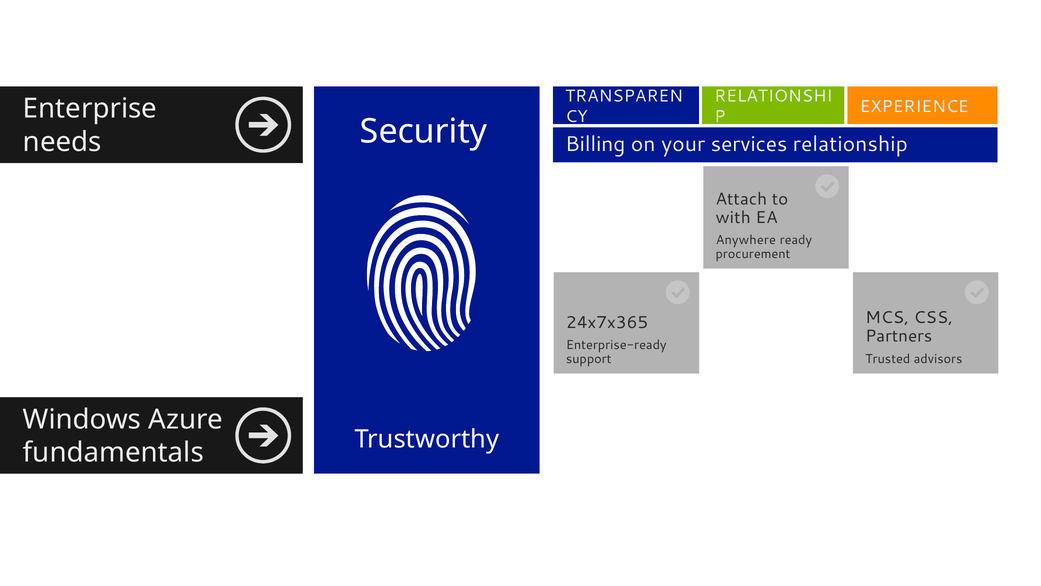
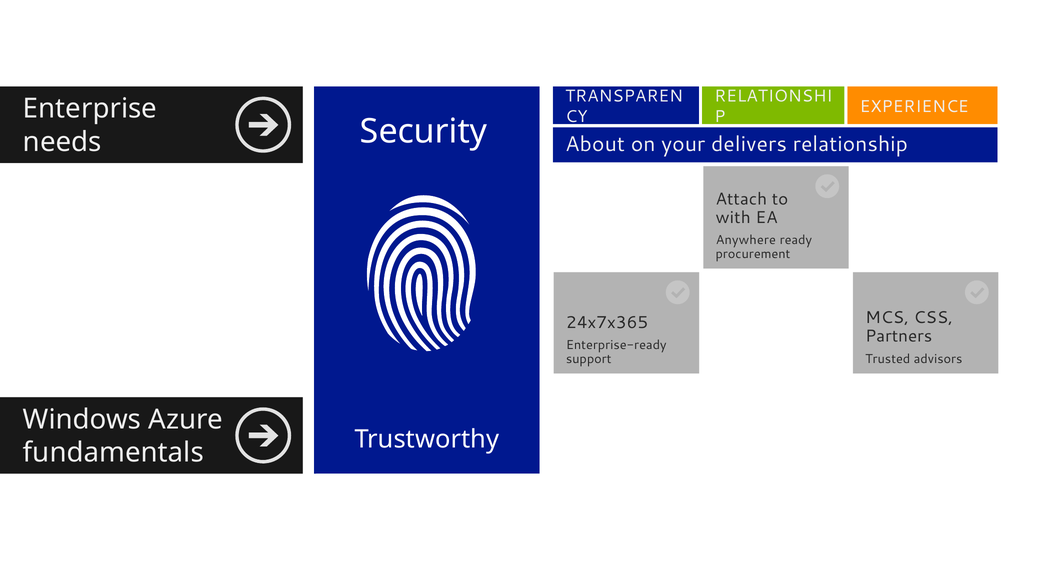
Billing: Billing -> About (595, 144)
services: services -> delivers (749, 144)
